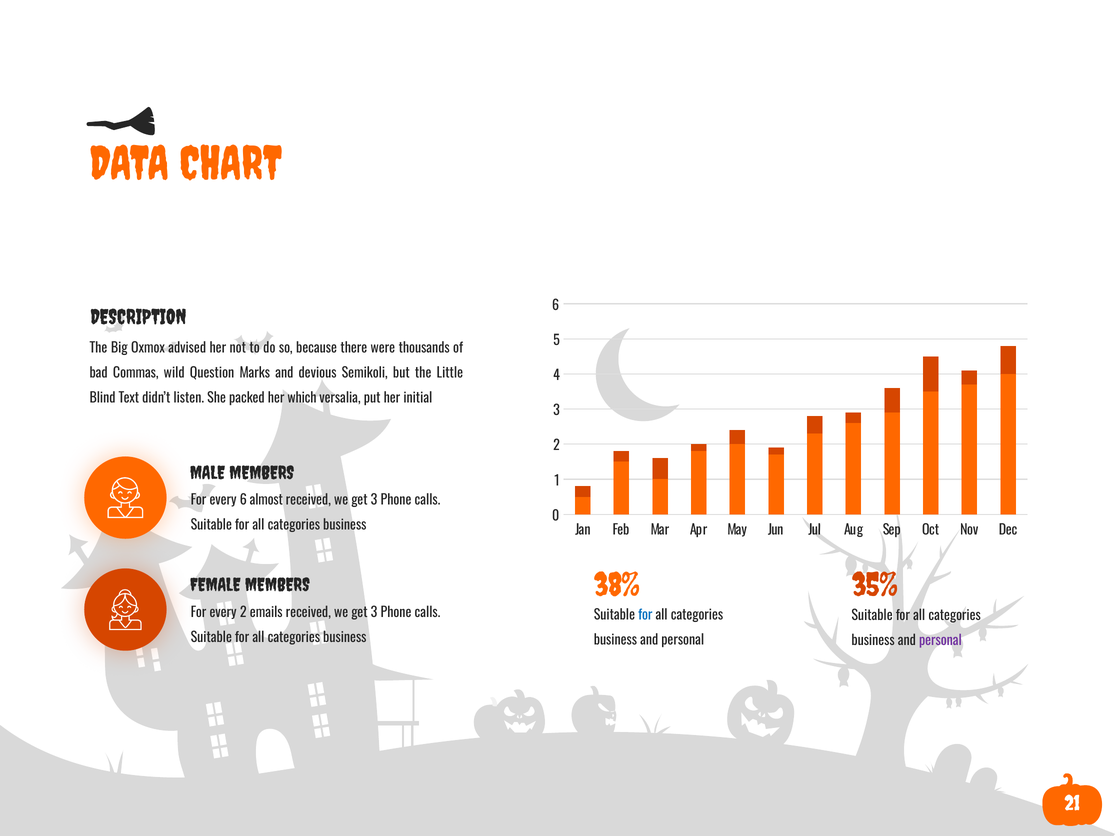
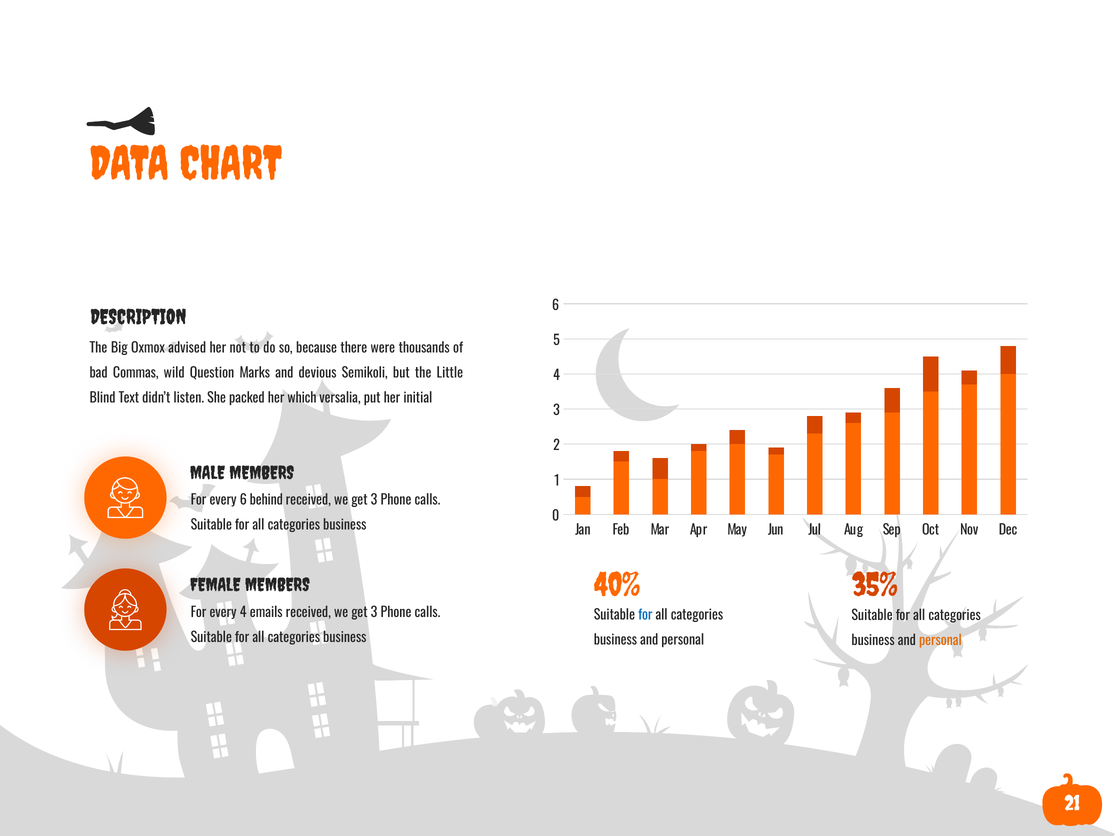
almost: almost -> behind (266, 500)
38%: 38% -> 40% (617, 585)
every 2: 2 -> 4 (243, 613)
personal colour: purple -> orange (940, 641)
